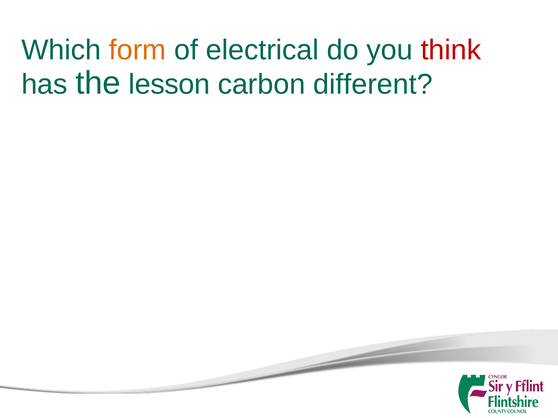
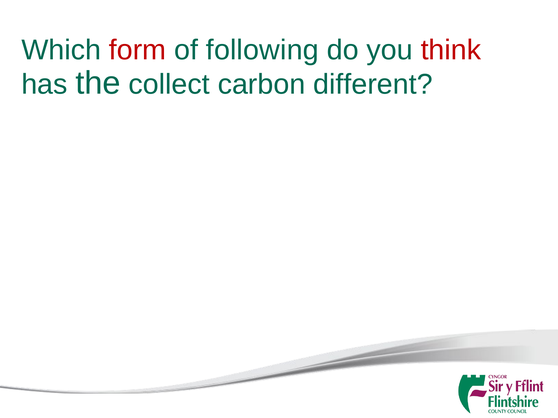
form colour: orange -> red (138, 50)
electrical: electrical -> following (262, 50)
lesson: lesson -> collect (169, 84)
